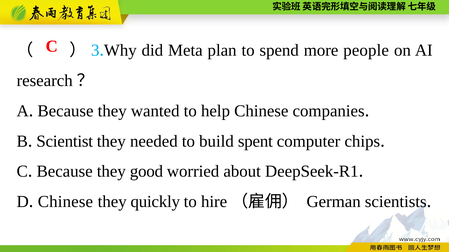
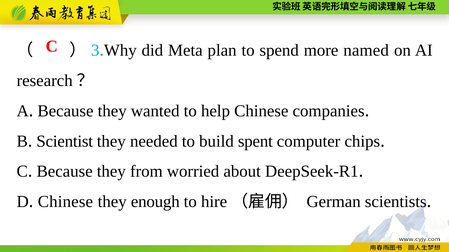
people: people -> named (366, 51)
good: good -> from (146, 172)
quickly: quickly -> enough (155, 202)
